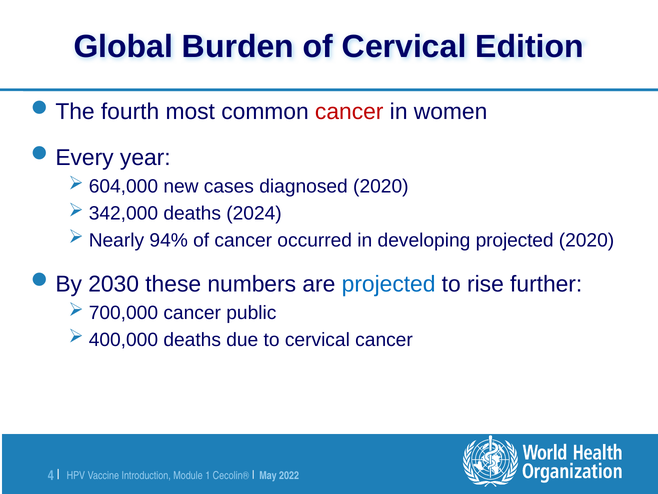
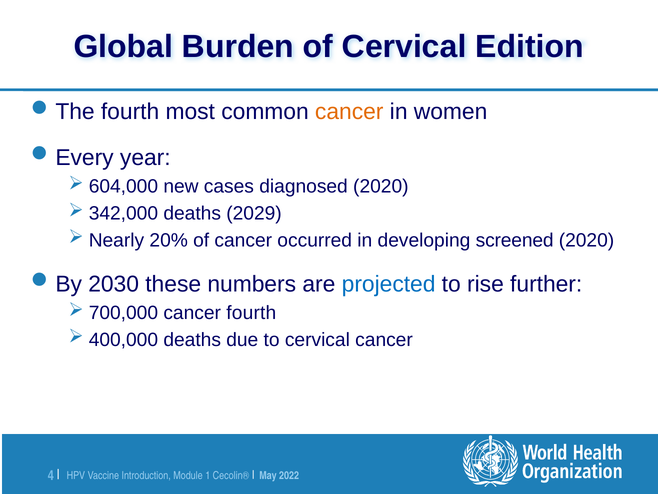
cancer colour: red -> orange (349, 112)
2024: 2024 -> 2029 (254, 213)
94%: 94% -> 20% (169, 240)
developing projected: projected -> screened (515, 240)
cancer public: public -> fourth (251, 313)
